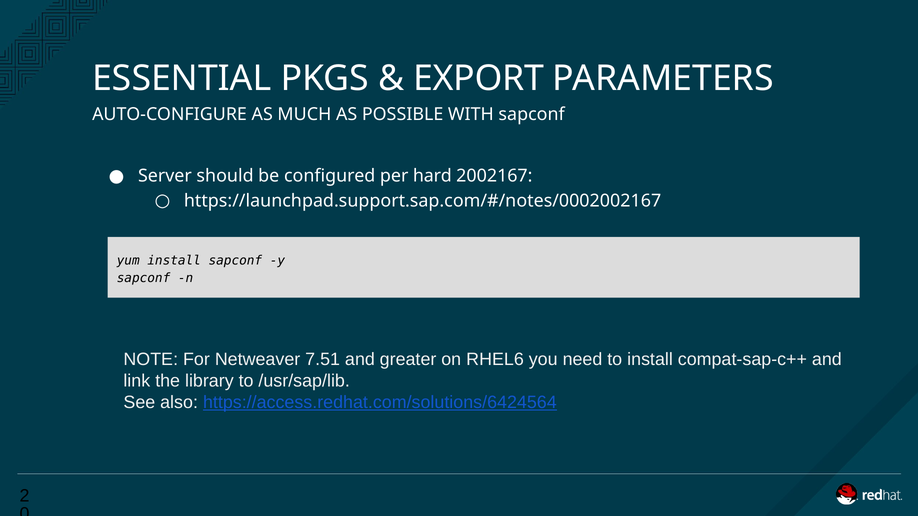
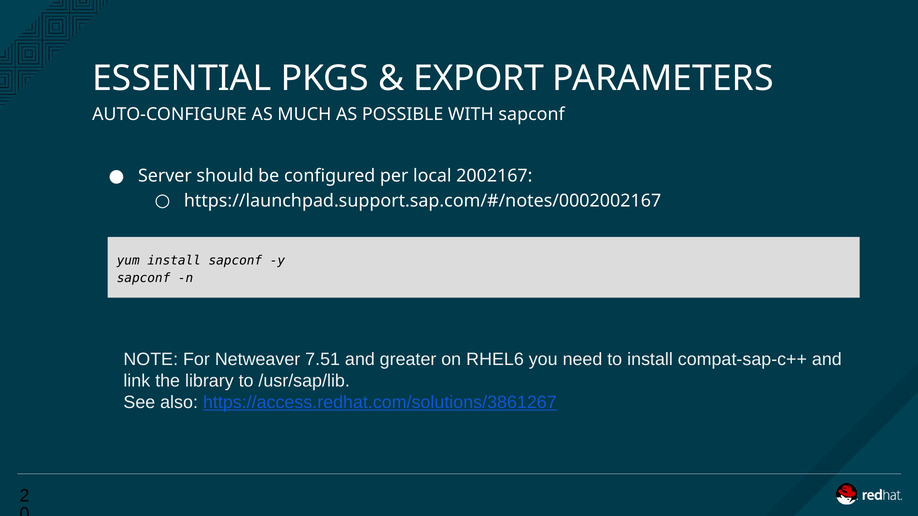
hard: hard -> local (432, 176)
https://access.redhat.com/solutions/6424564: https://access.redhat.com/solutions/6424564 -> https://access.redhat.com/solutions/3861267 (380, 402)
